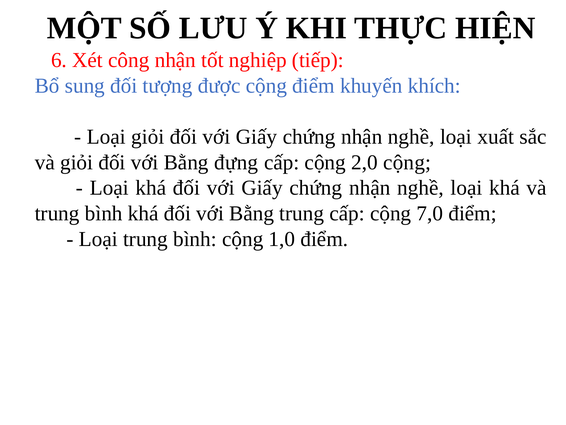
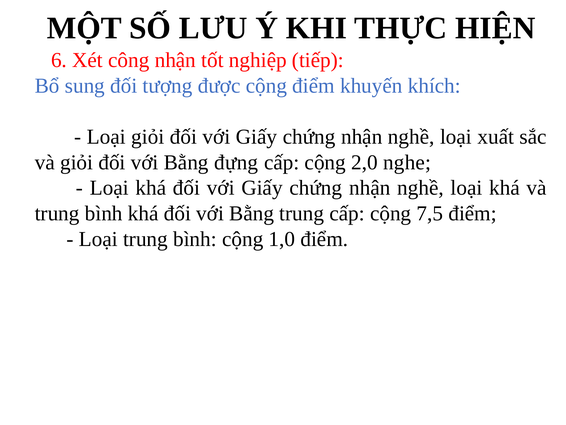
2,0 cộng: cộng -> nghe (407, 162)
7,0: 7,0 -> 7,5 (430, 213)
